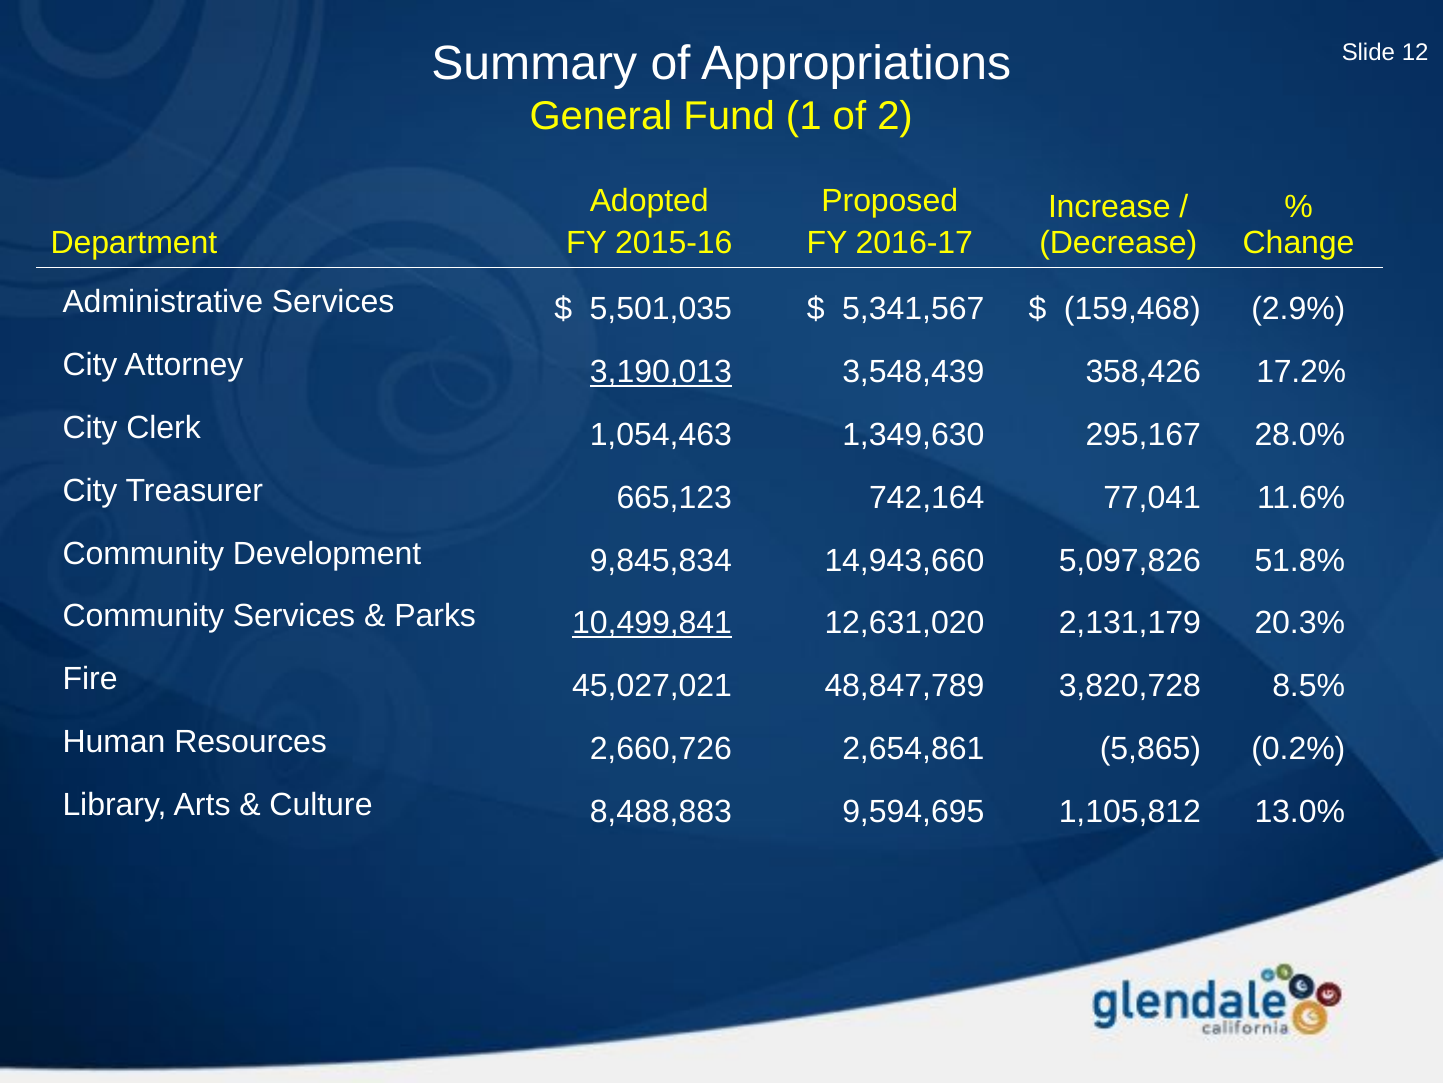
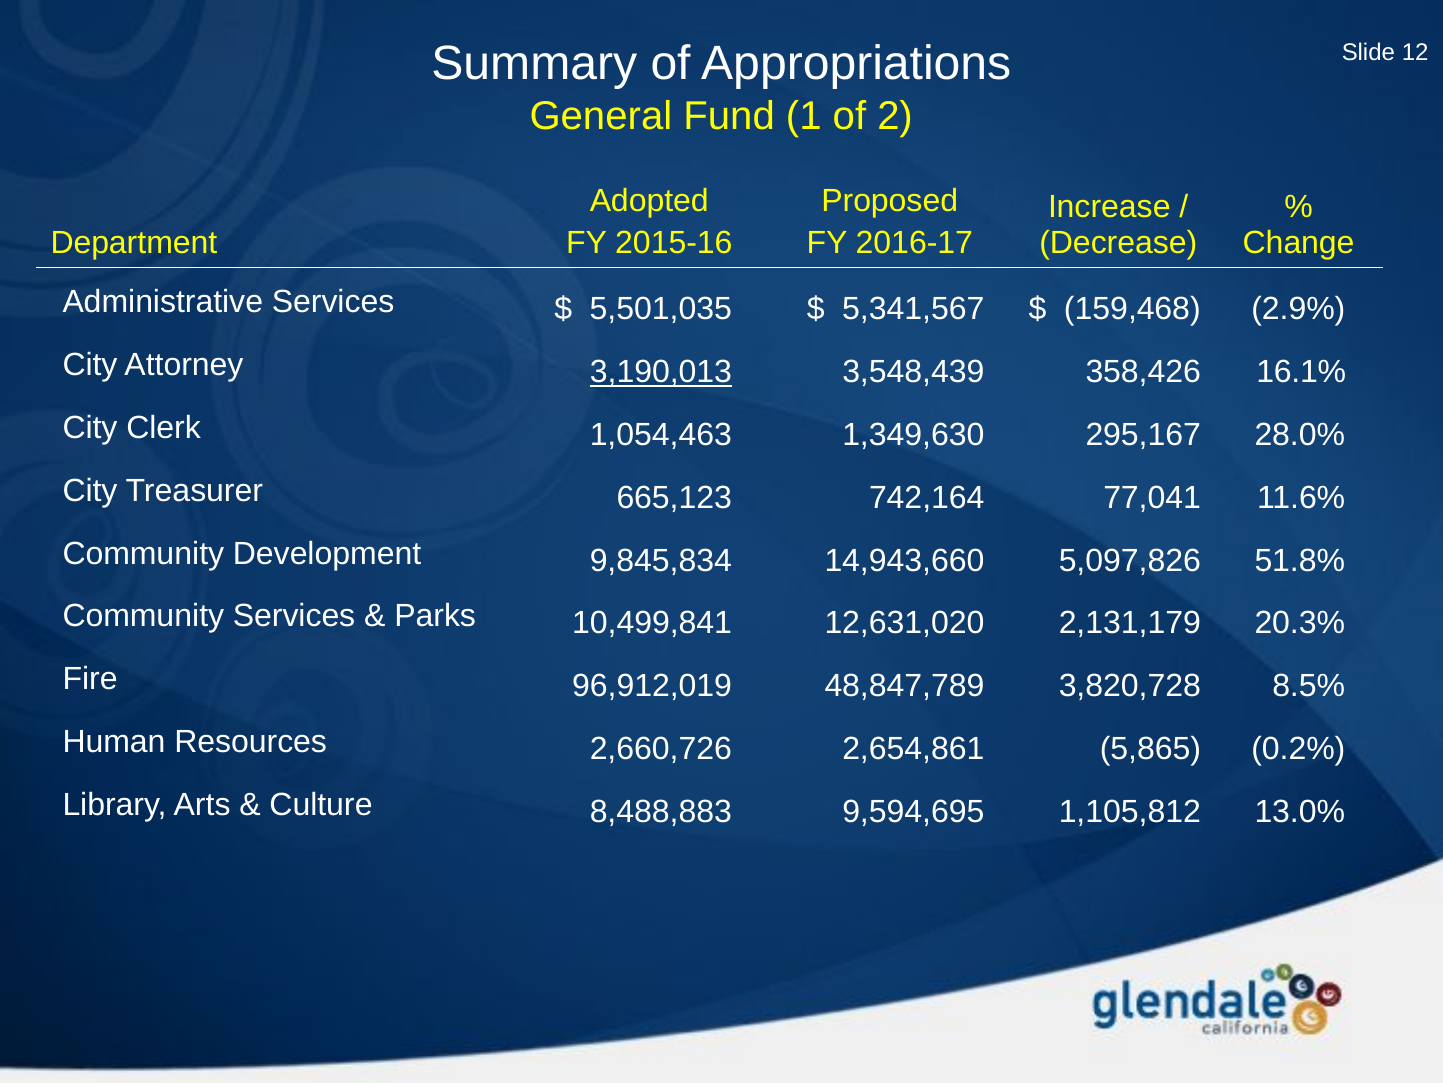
17.2%: 17.2% -> 16.1% (1301, 372)
10,499,841 underline: present -> none (652, 623)
45,027,021: 45,027,021 -> 96,912,019 (652, 686)
